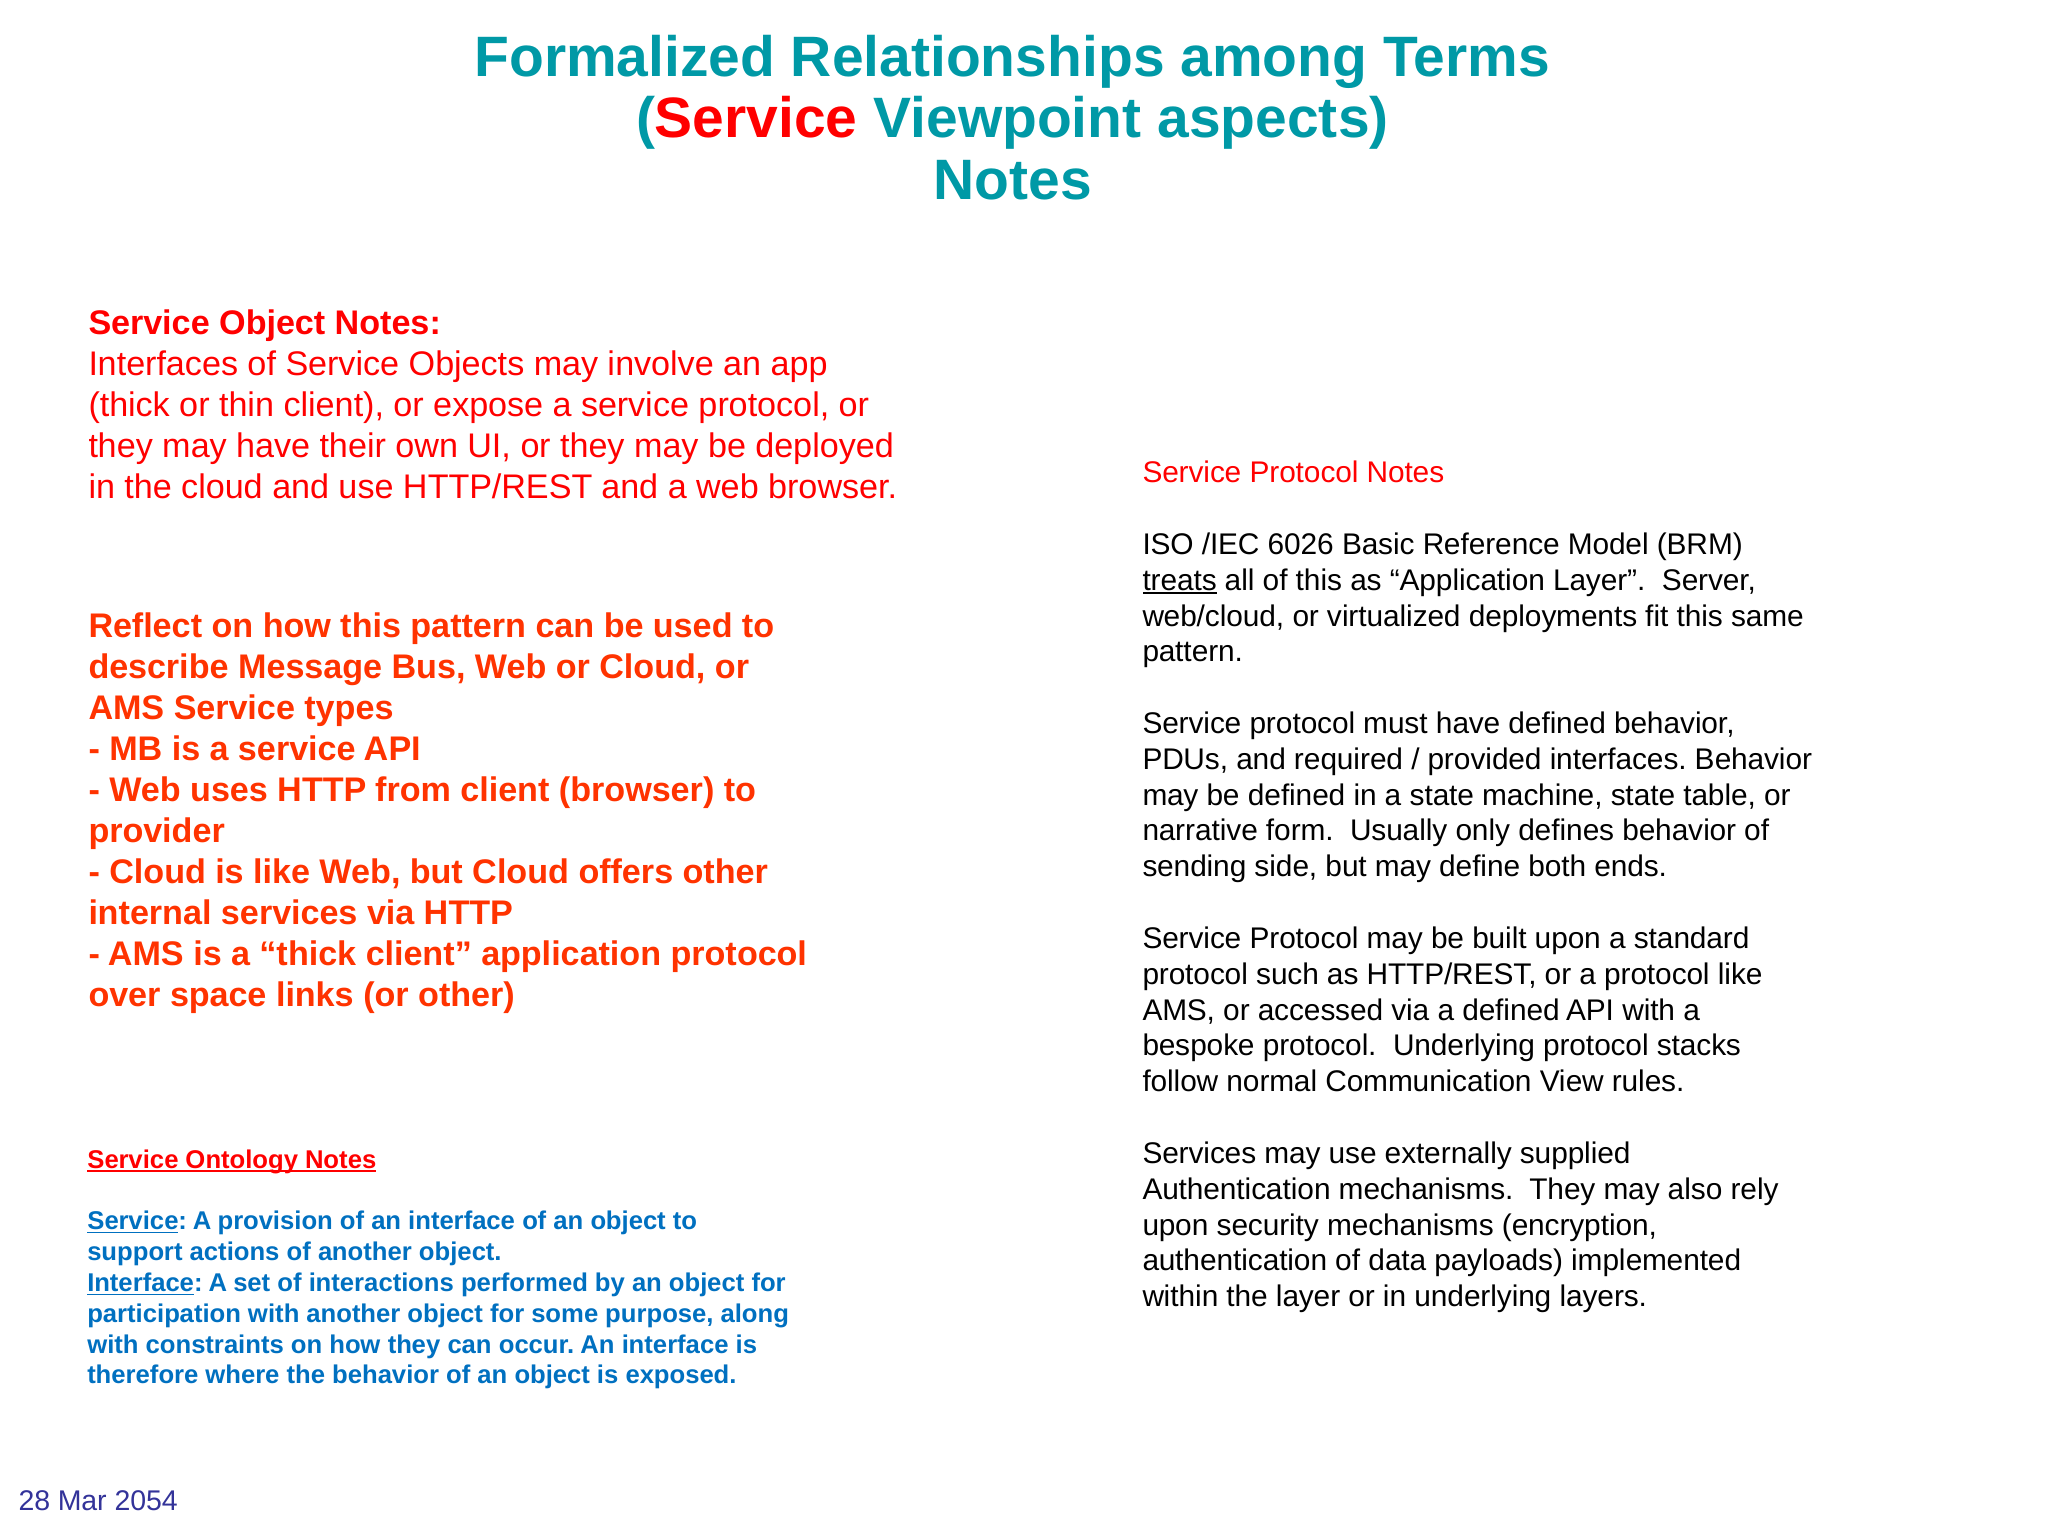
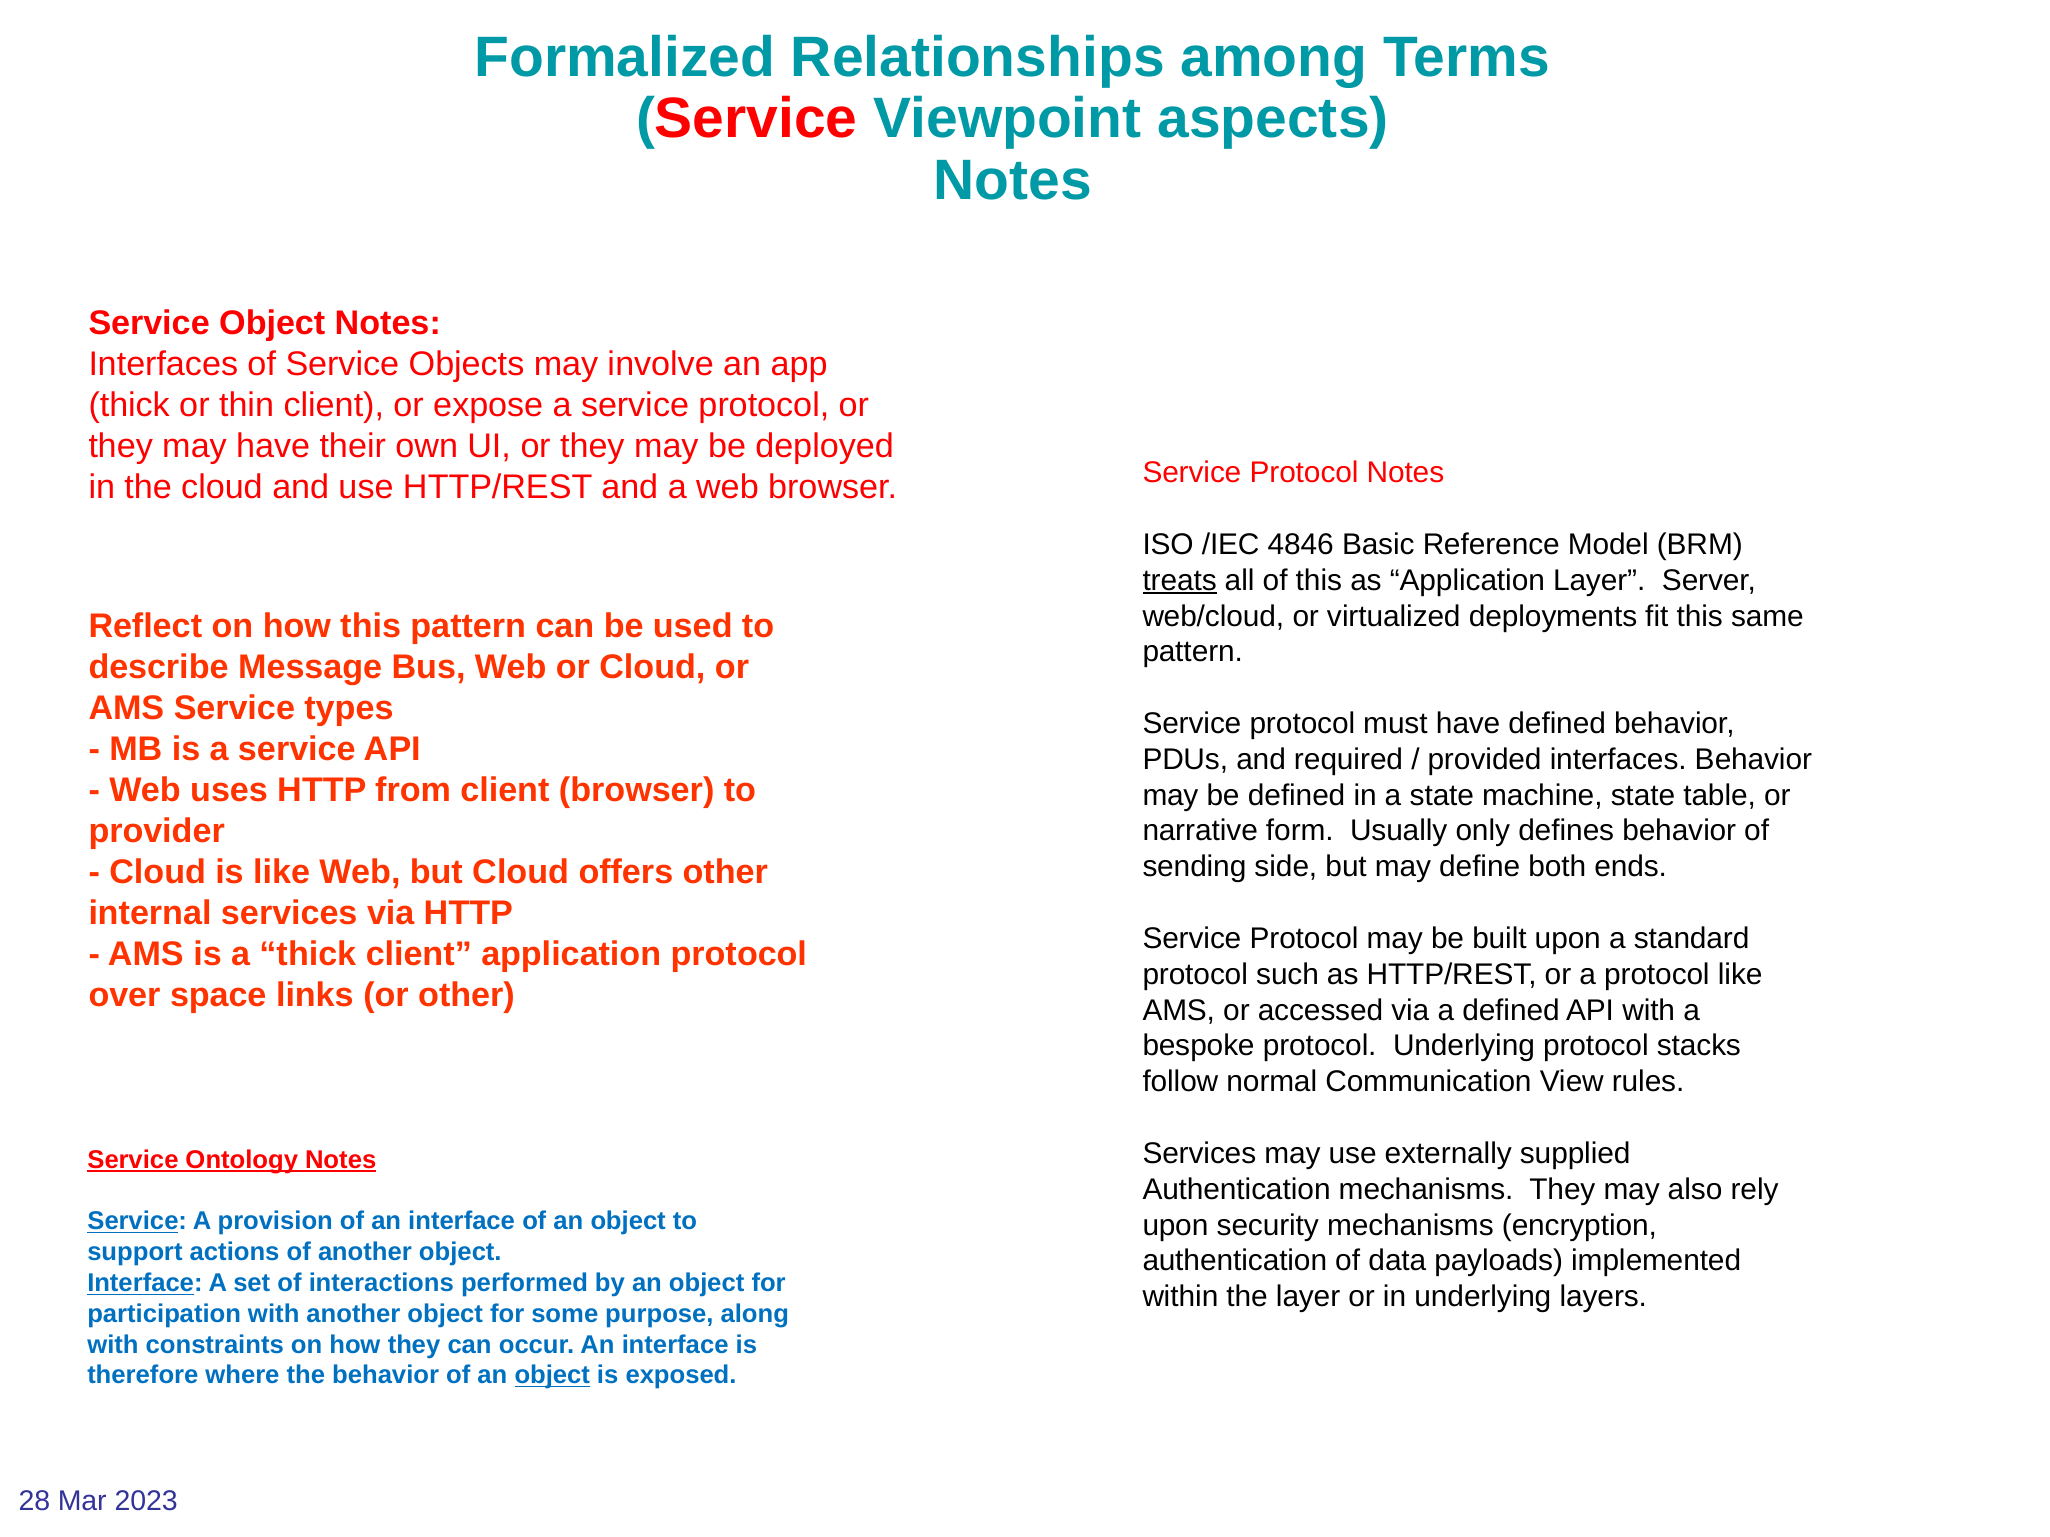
6026: 6026 -> 4846 (1301, 545)
object underline: none -> present (552, 1376)
2054: 2054 -> 2023 (146, 1501)
